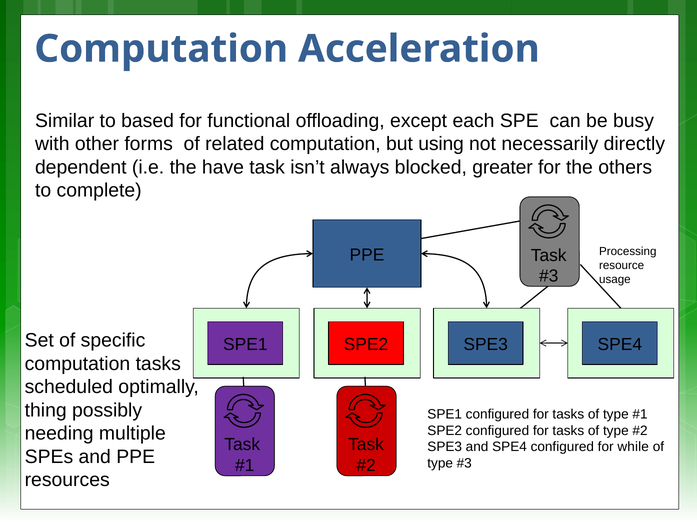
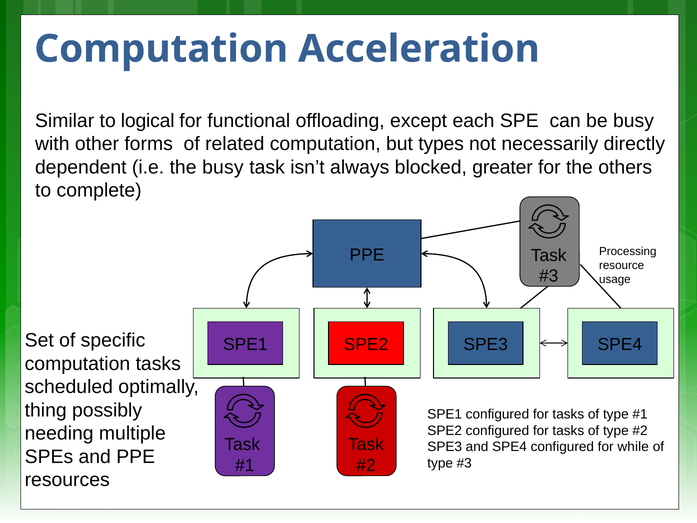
based: based -> logical (148, 121)
using: using -> types (441, 144)
the have: have -> busy (223, 167)
